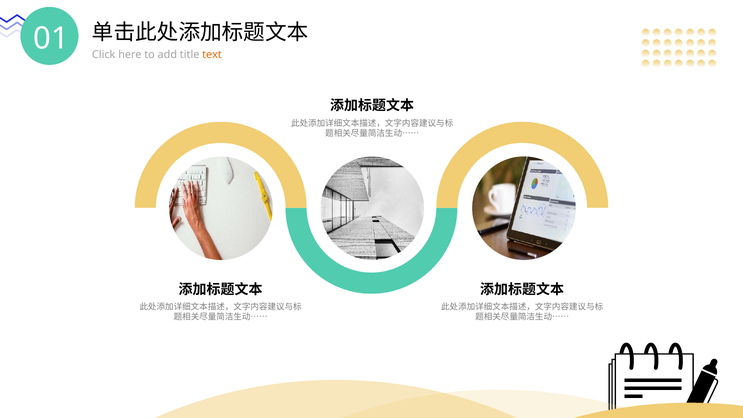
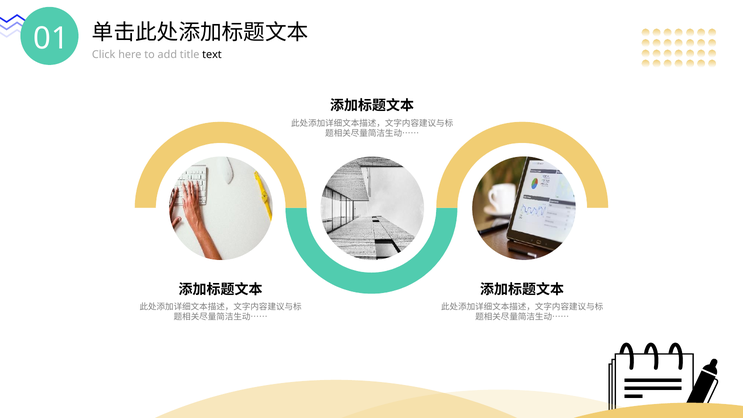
text colour: orange -> black (212, 55)
